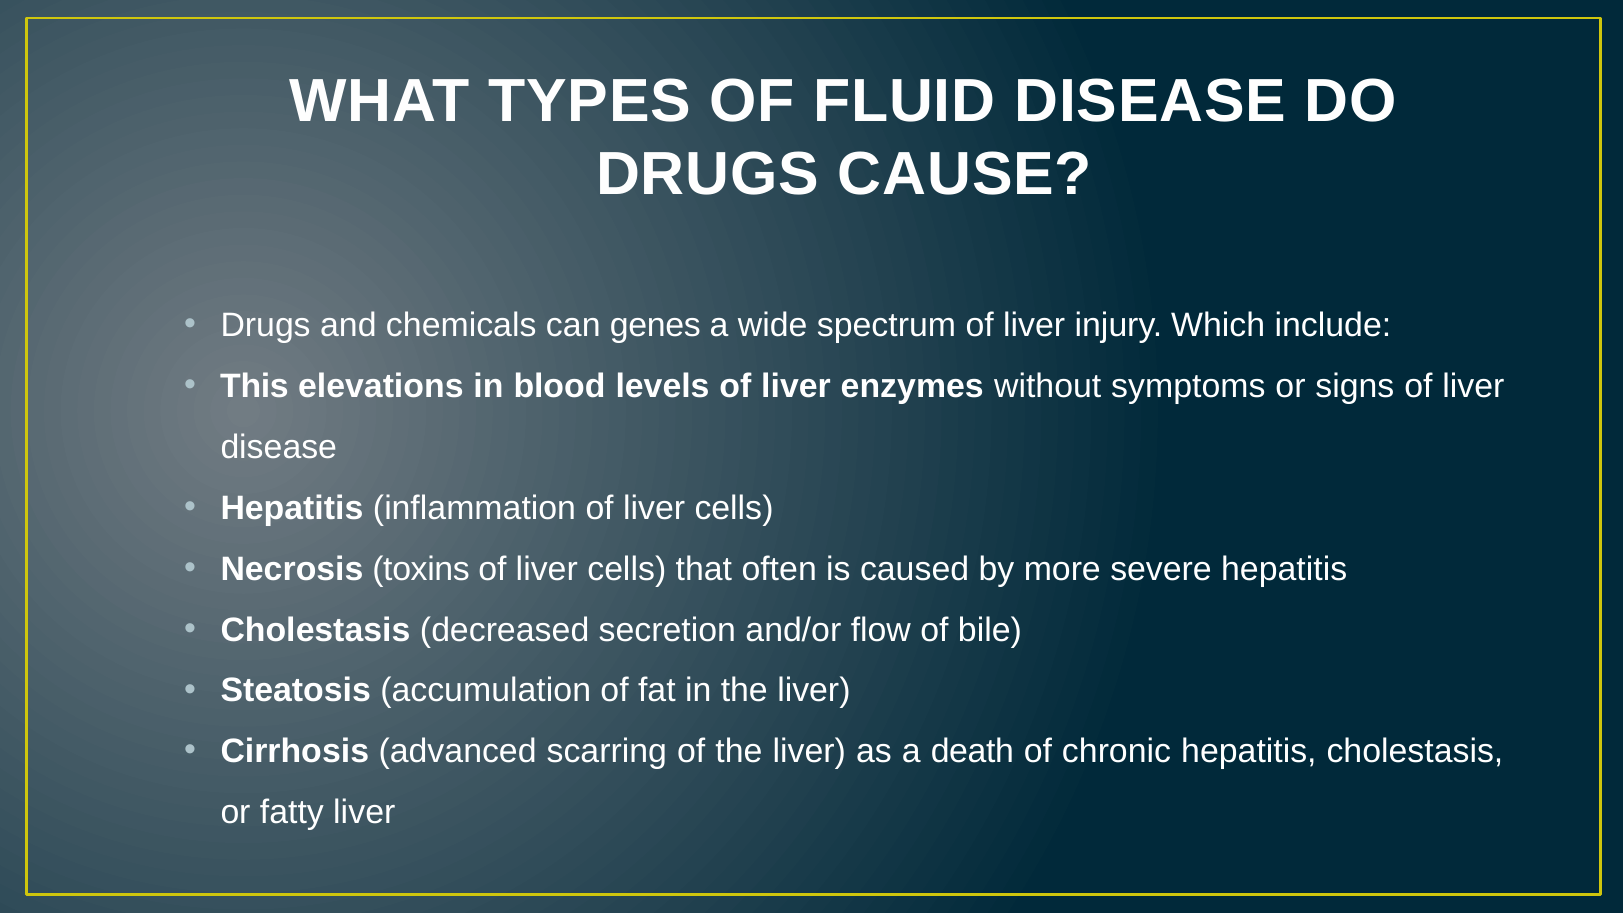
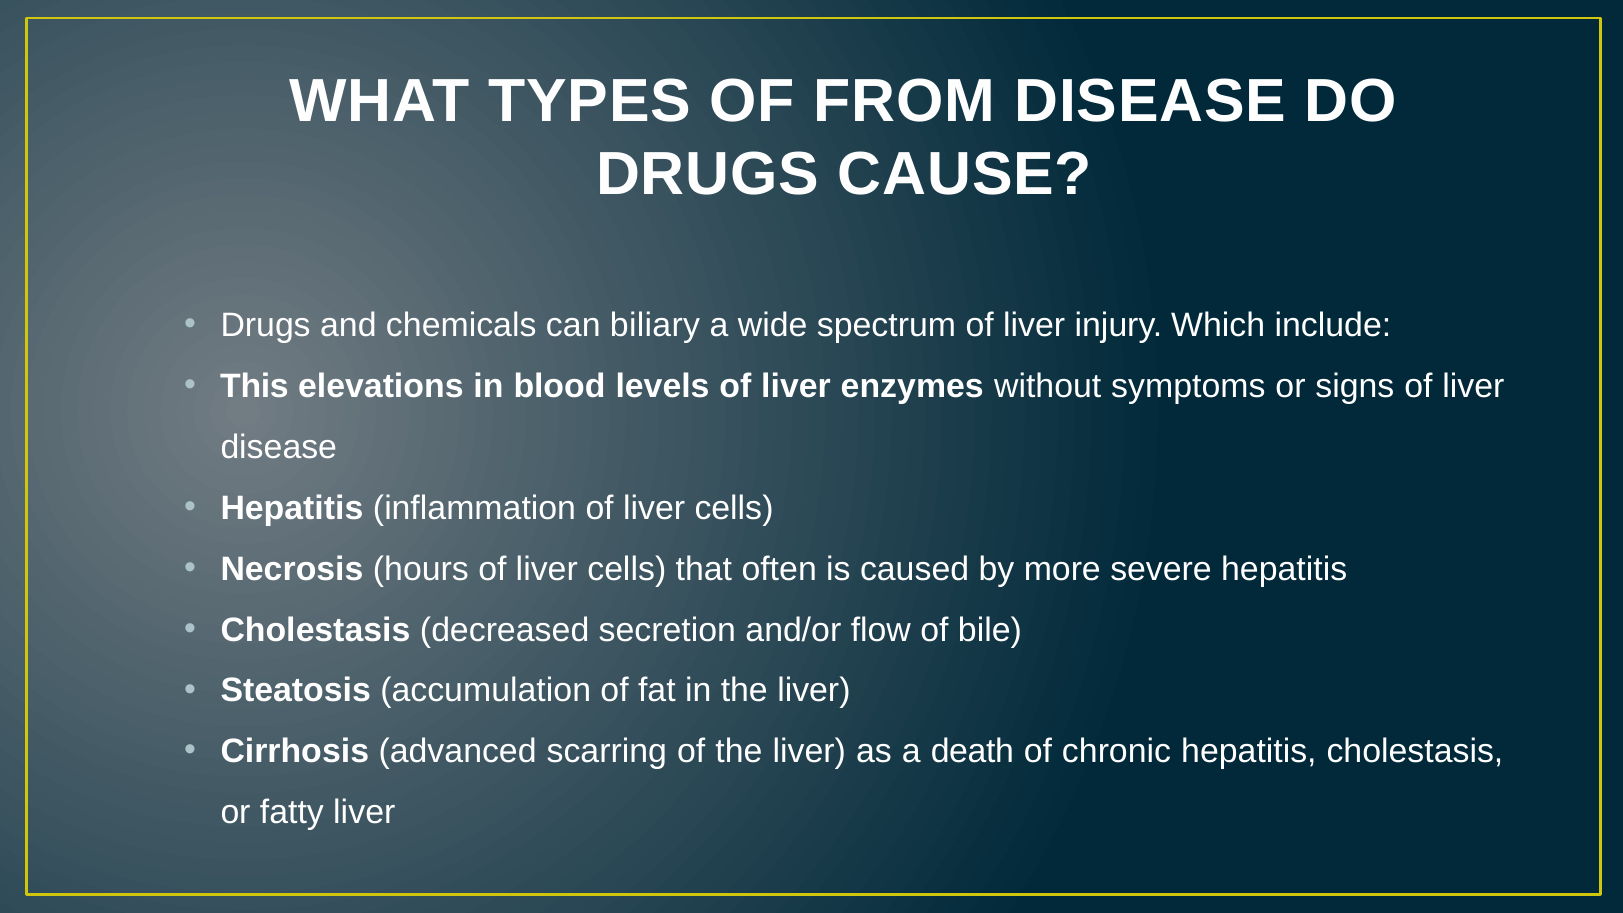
FLUID: FLUID -> FROM (904, 102)
genes: genes -> biliary (655, 326)
toxins: toxins -> hours (421, 569)
